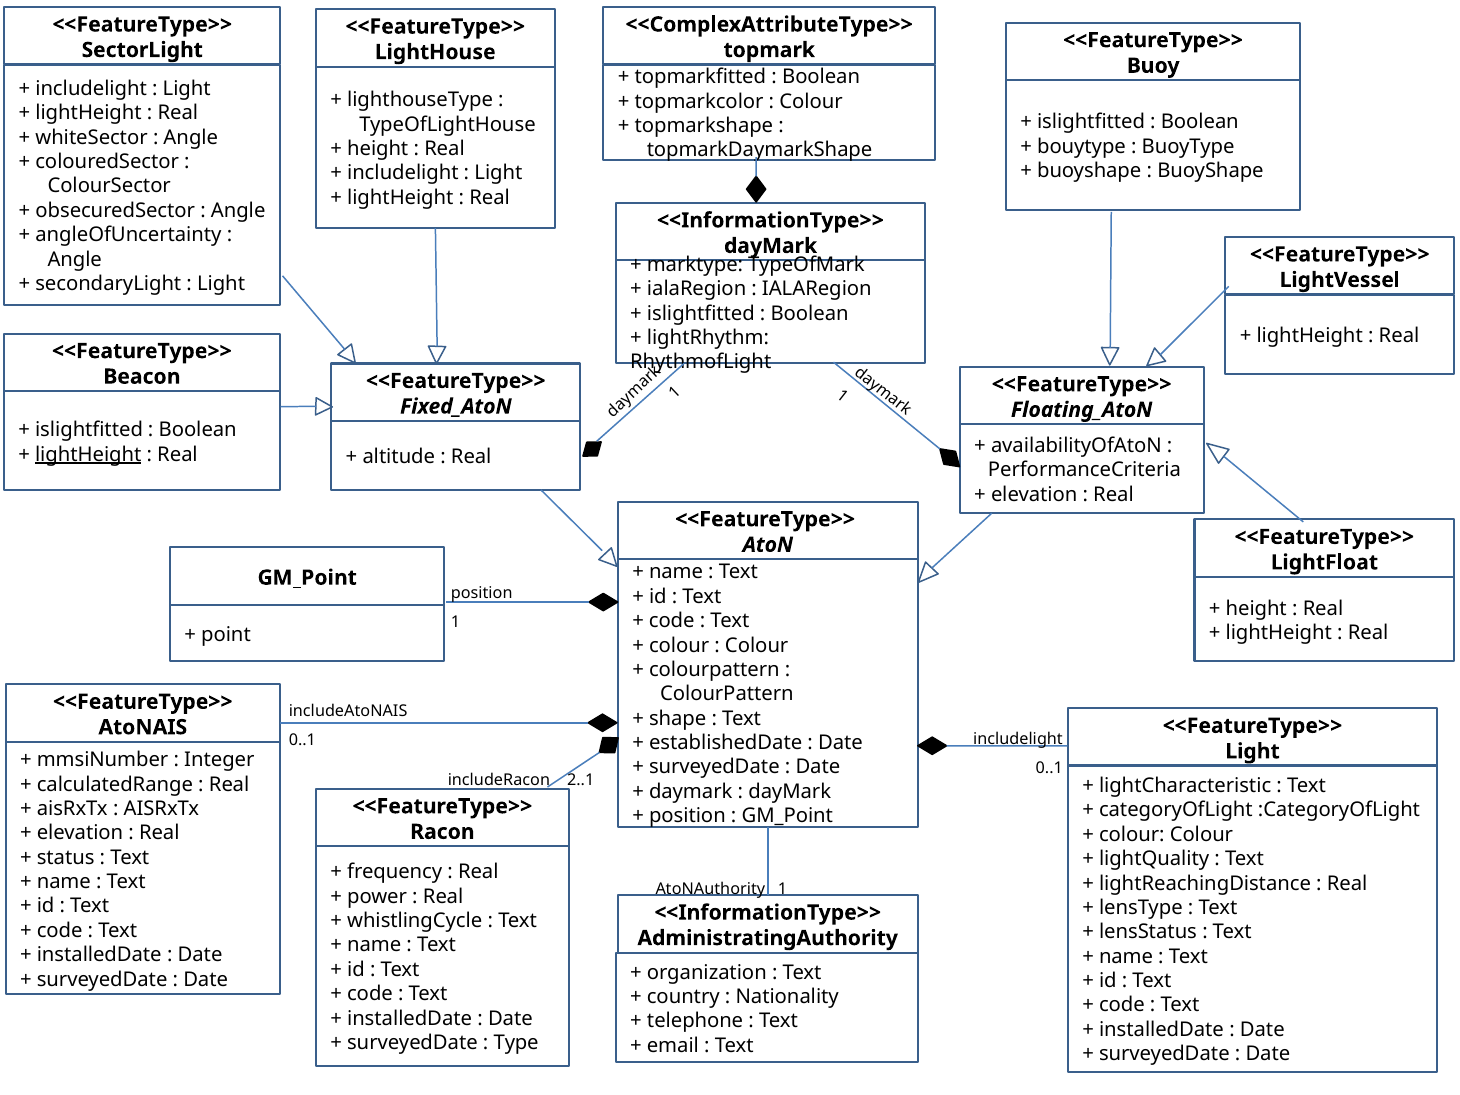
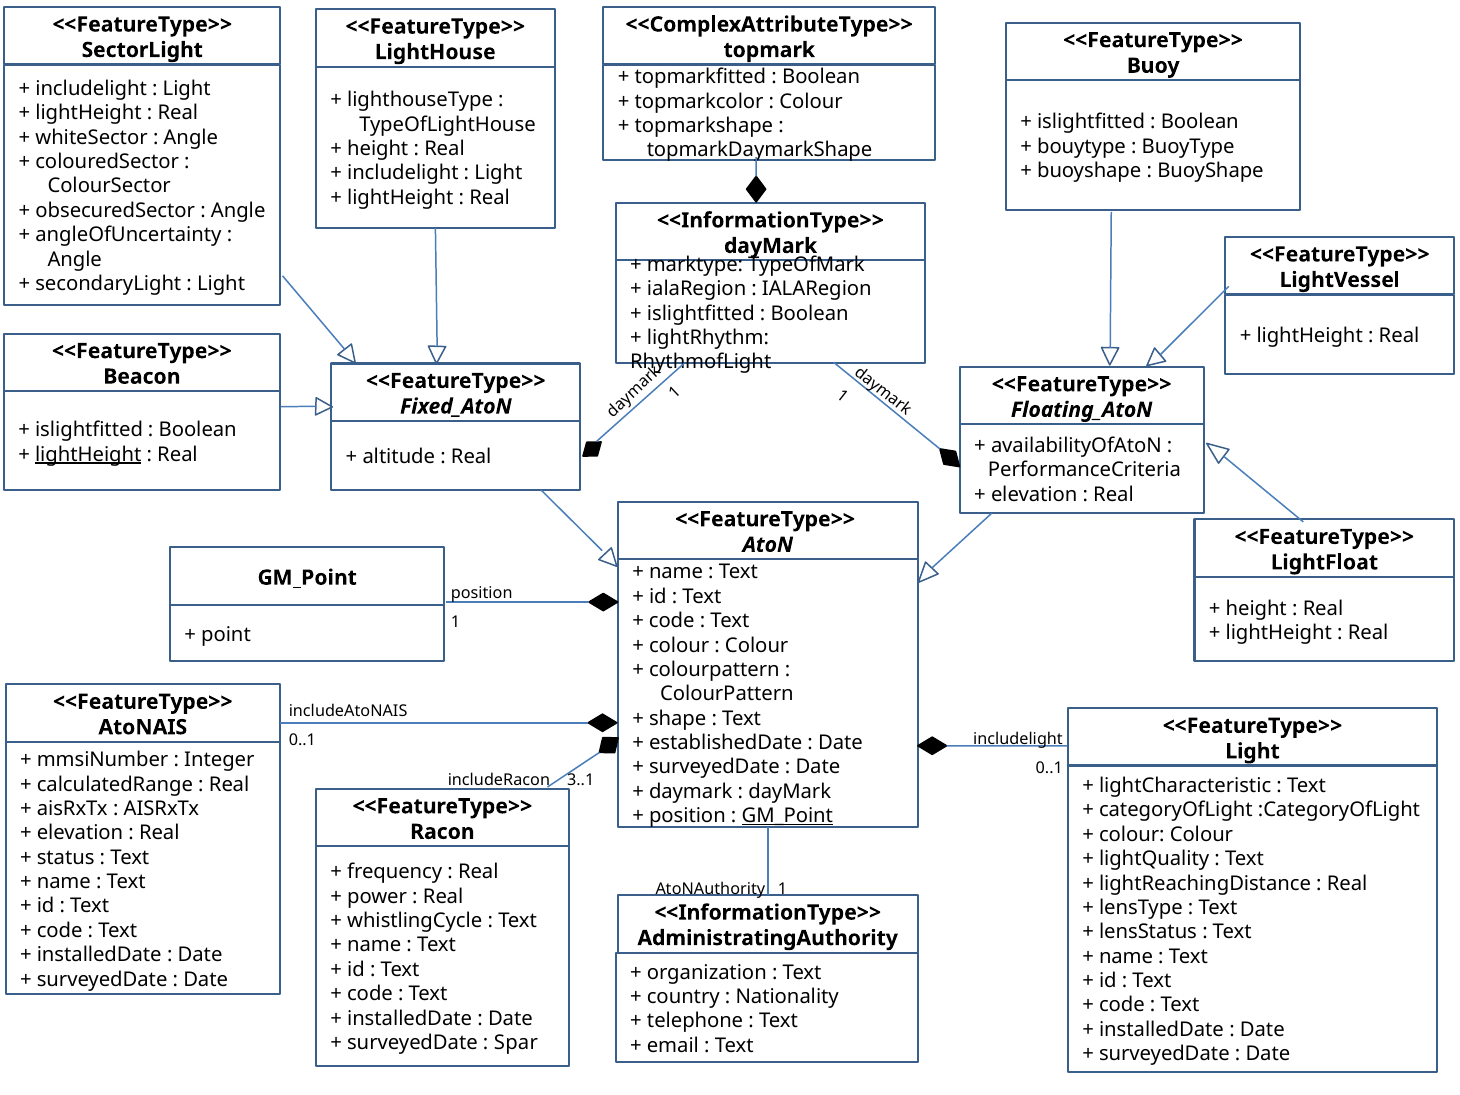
2..1: 2..1 -> 3..1 (581, 781)
GM_Point underline: none -> present (787, 816)
Type: Type -> Spar (516, 1043)
